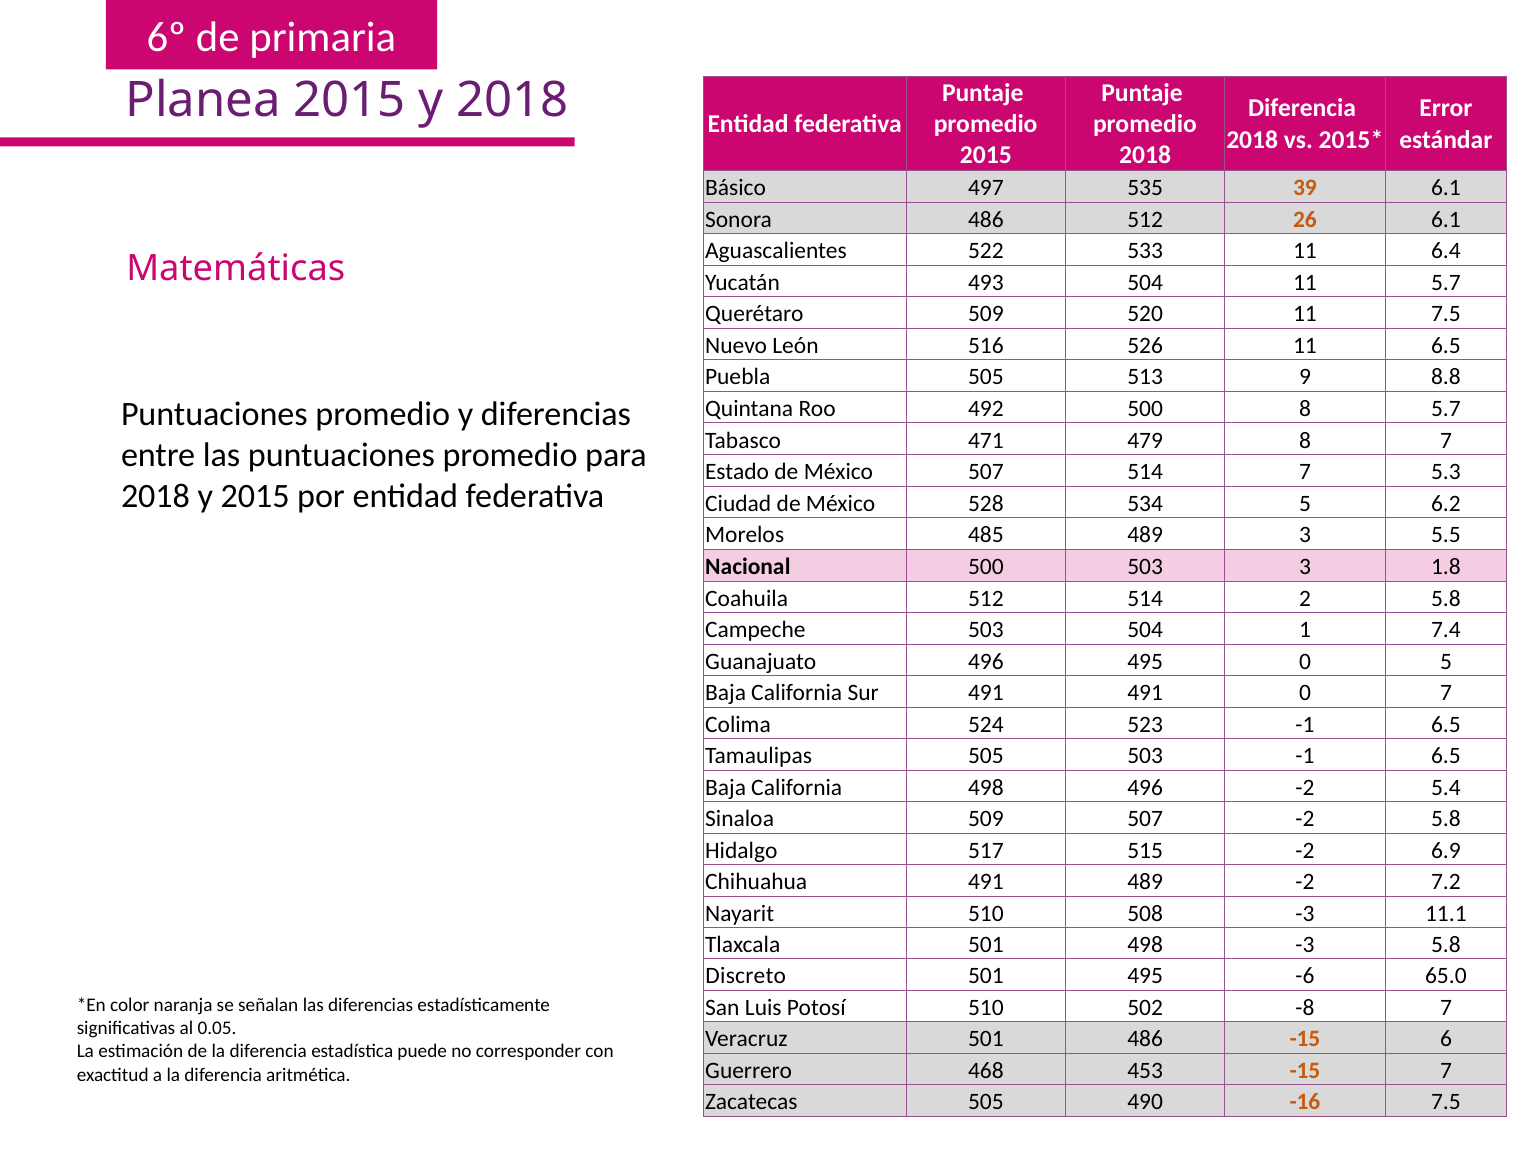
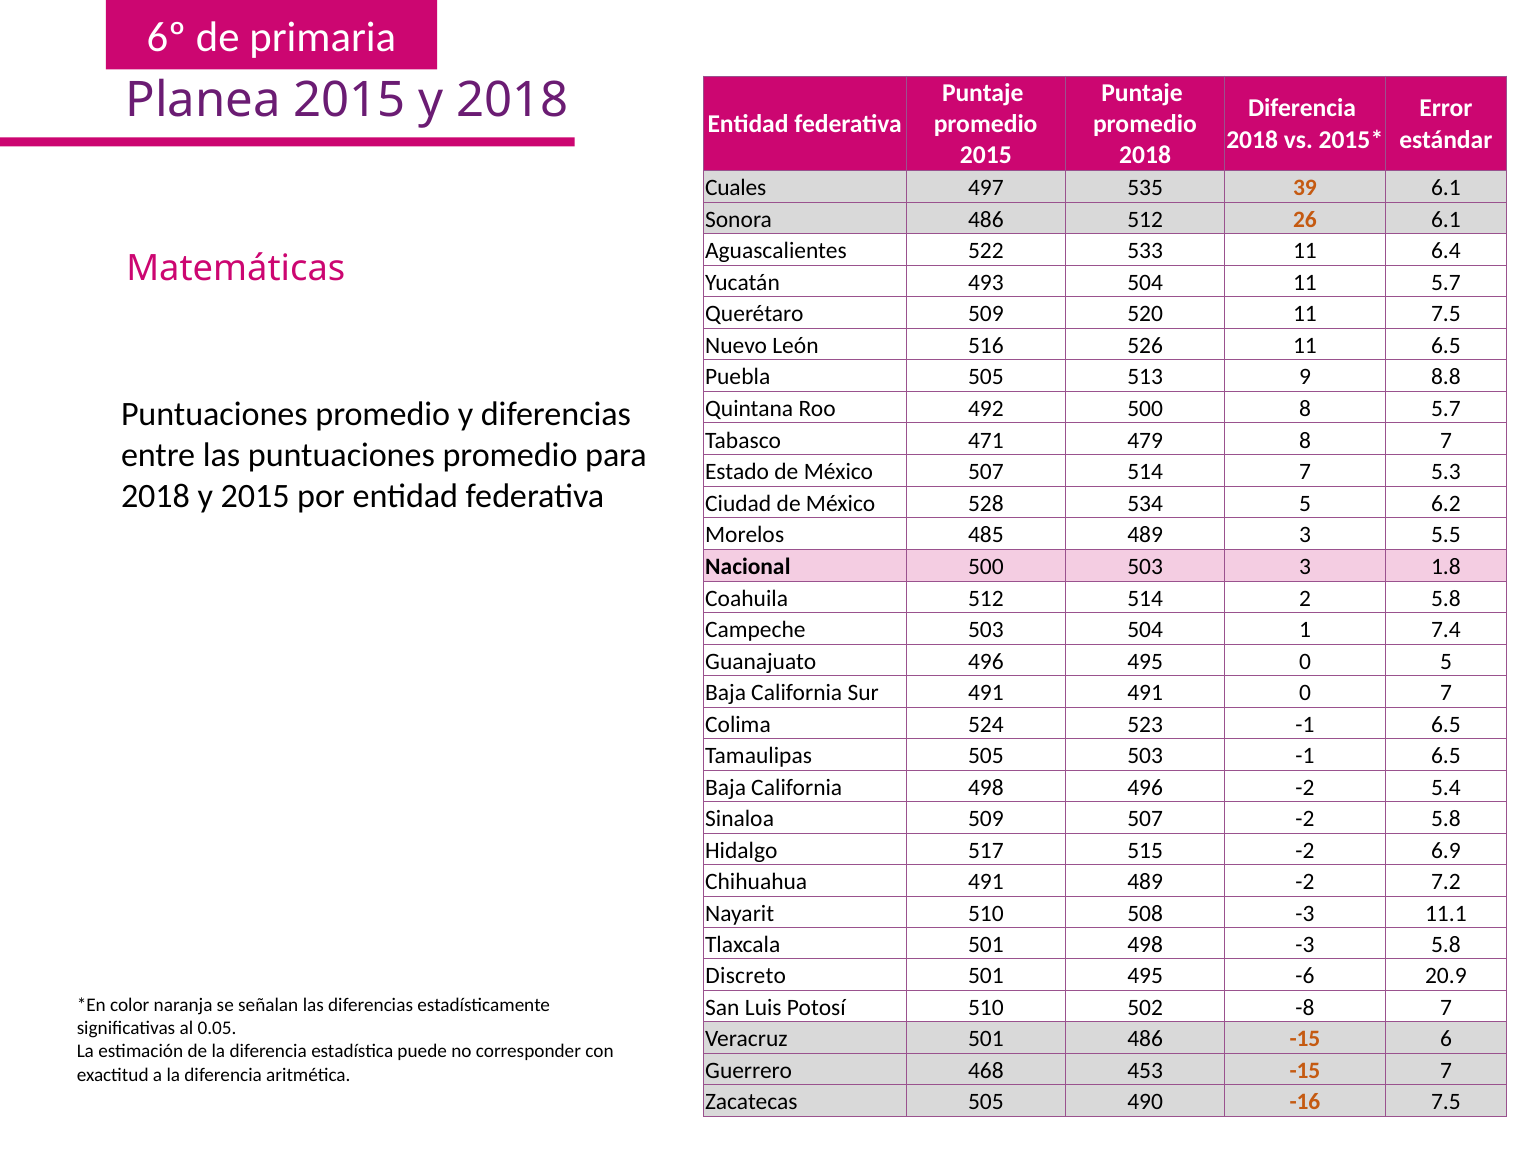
Básico: Básico -> Cuales (736, 188)
65.0: 65.0 -> 20.9 (1446, 976)
